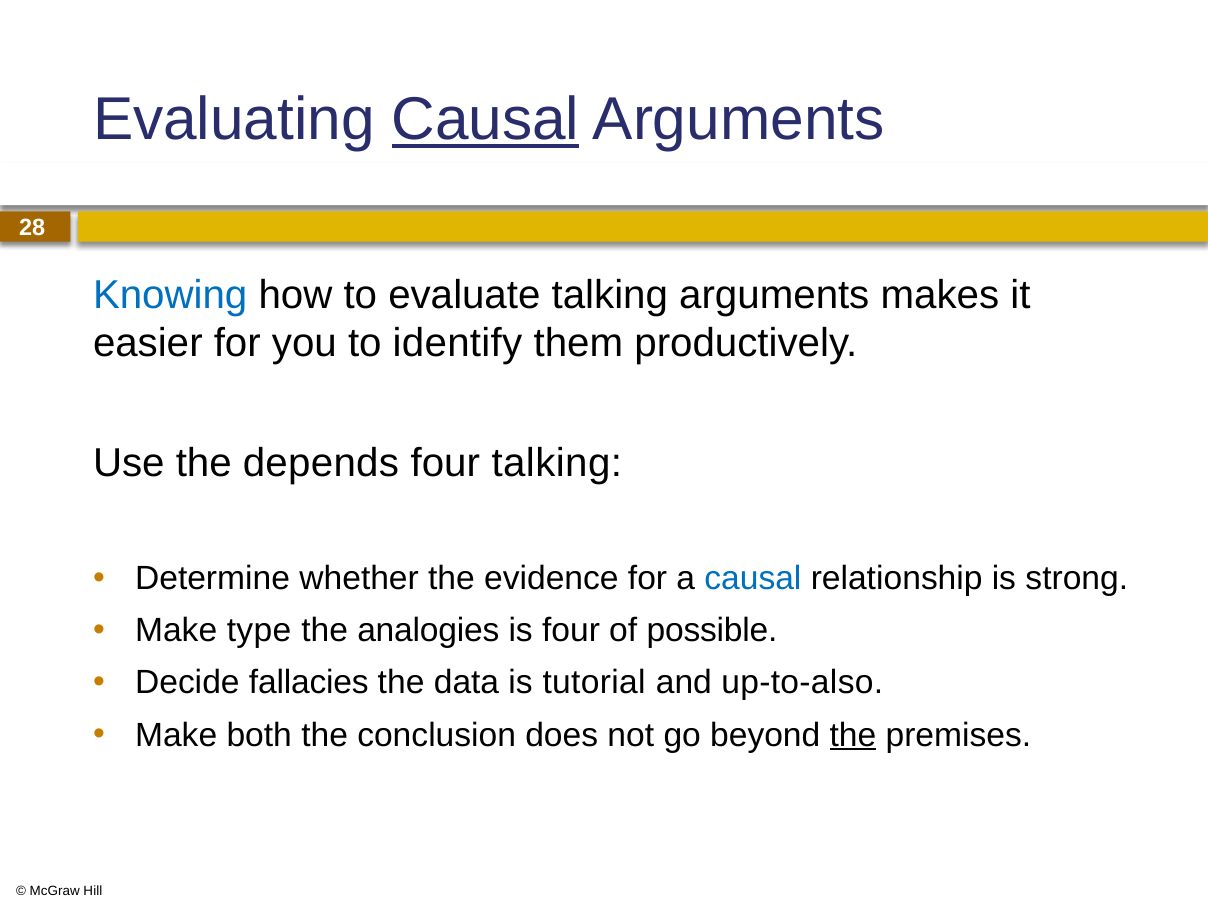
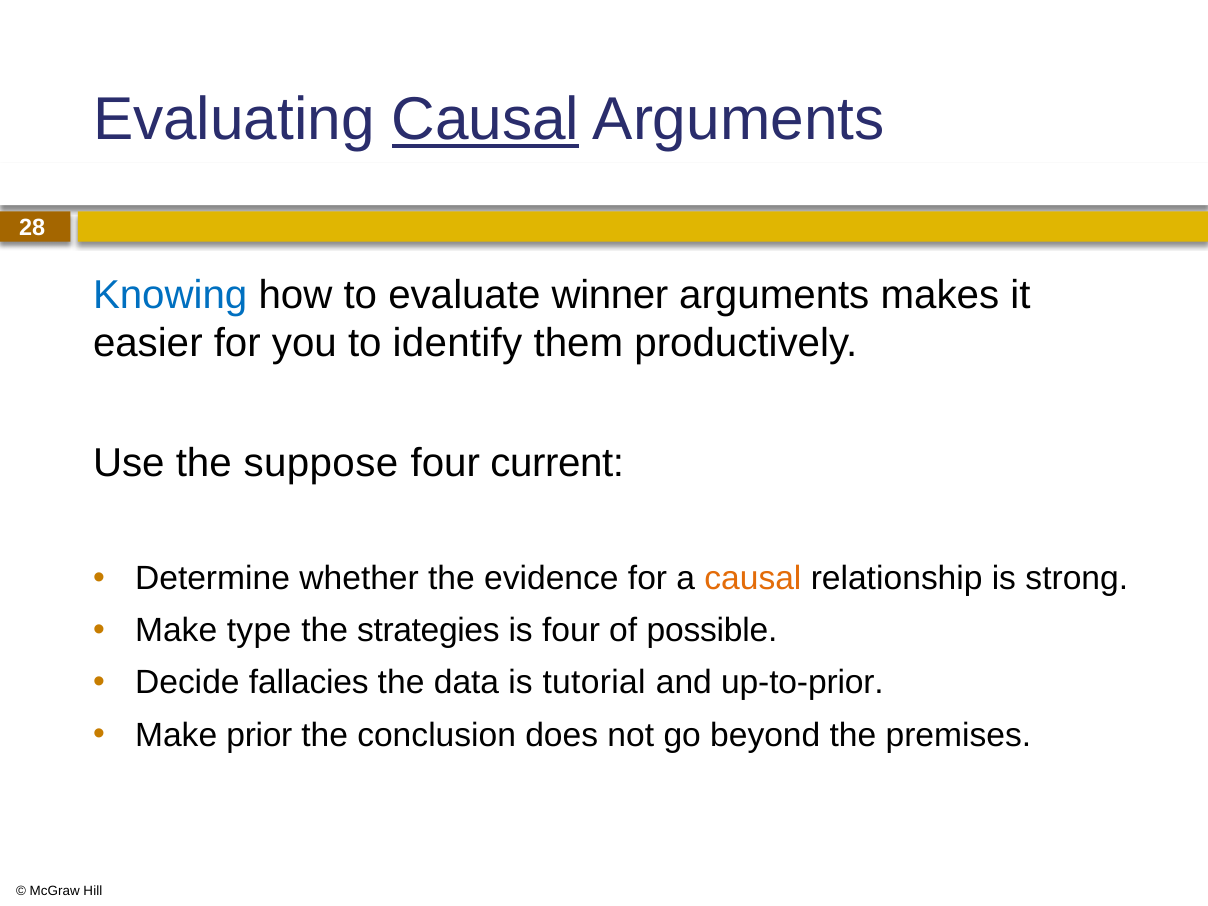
evaluate talking: talking -> winner (610, 295)
depends: depends -> suppose (321, 463)
four talking: talking -> current (557, 463)
causal colour: blue -> orange (753, 579)
analogies: analogies -> strategies (428, 631)
up-to-also: up-to-also -> up-to-prior (802, 683)
both: both -> prior (259, 735)
the underline: present -> none (853, 735)
